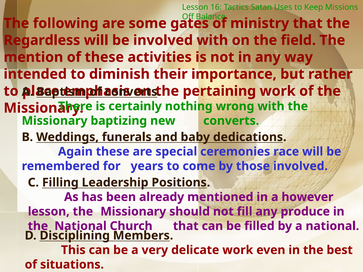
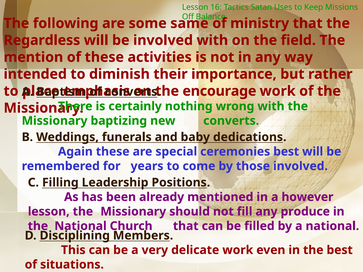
gates: gates -> same (189, 23)
pertaining: pertaining -> encourage (219, 91)
ceremonies race: race -> best (286, 152)
